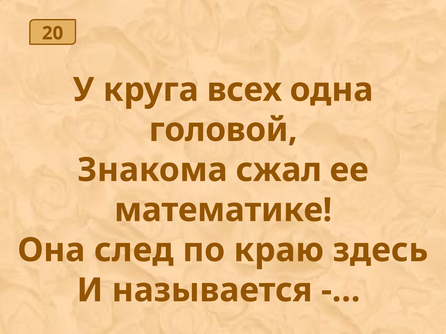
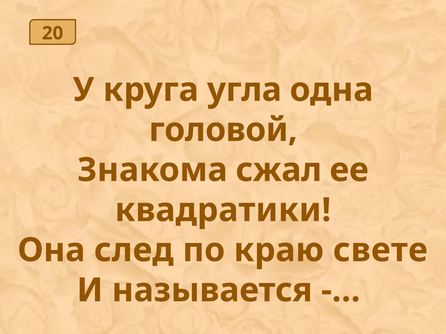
всех: всех -> угла (244, 90)
математике: математике -> квадратики (223, 210)
здесь: здесь -> свете (380, 251)
